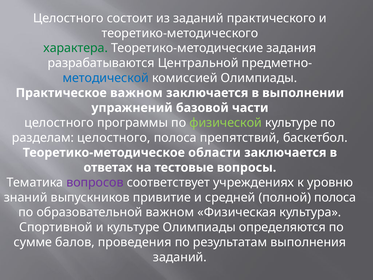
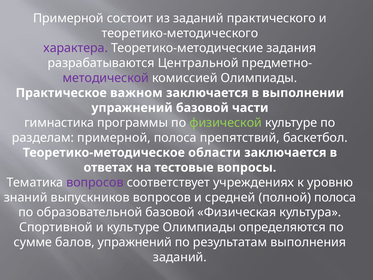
Целостного: Целостного -> Примерной (68, 18)
характера colour: green -> purple (76, 48)
методической colour: blue -> purple (106, 78)
целостного: целостного -> гимнастика (59, 123)
разделам целостного: целостного -> примерной (114, 138)
выпускников привитие: привитие -> вопросов (162, 197)
образовательной важном: важном -> базовой (170, 212)
балов проведения: проведения -> упражнений (135, 242)
